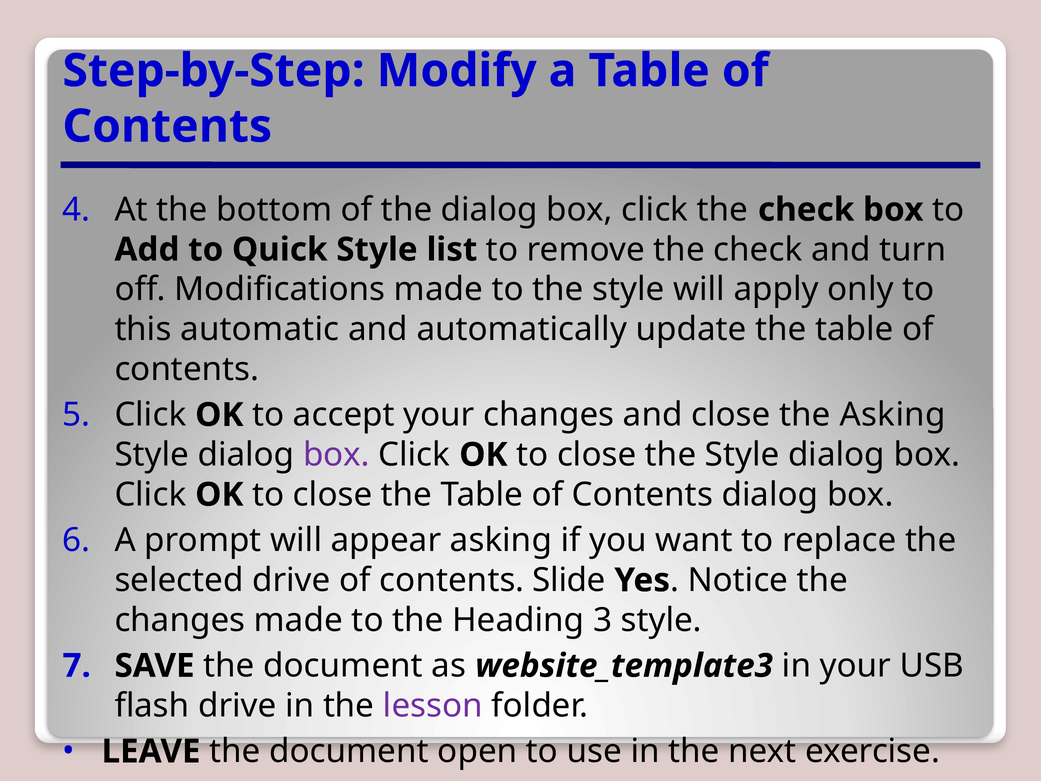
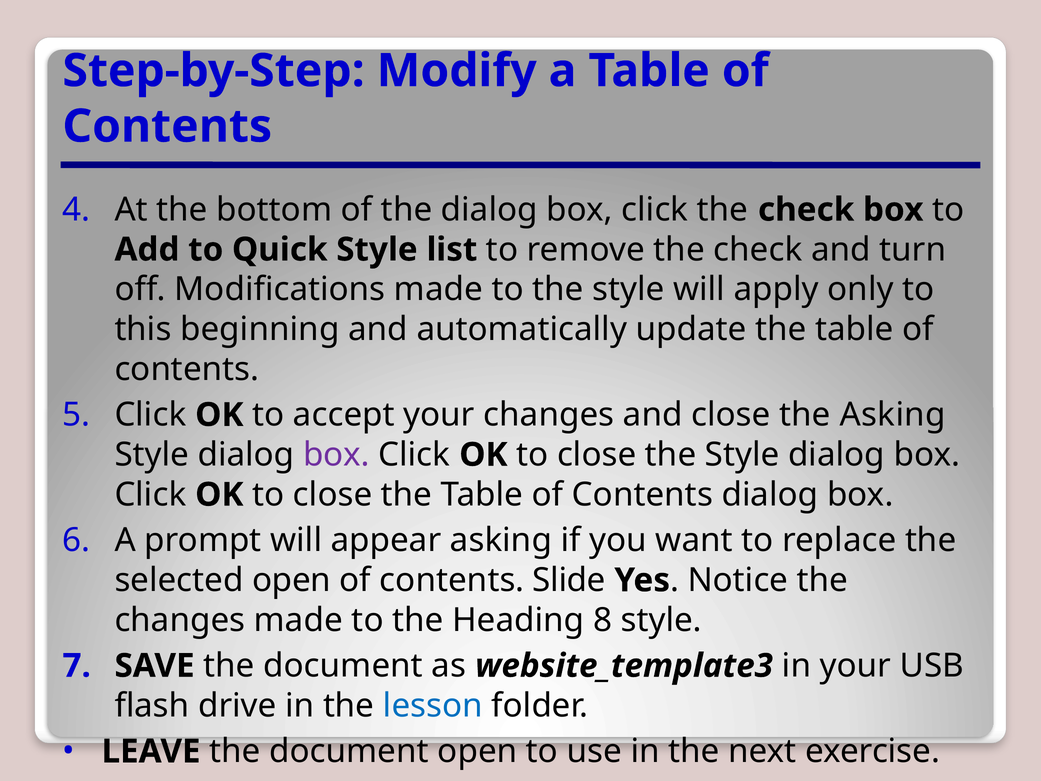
automatic: automatic -> beginning (260, 329)
selected drive: drive -> open (292, 580)
3: 3 -> 8 (603, 620)
lesson colour: purple -> blue (433, 706)
